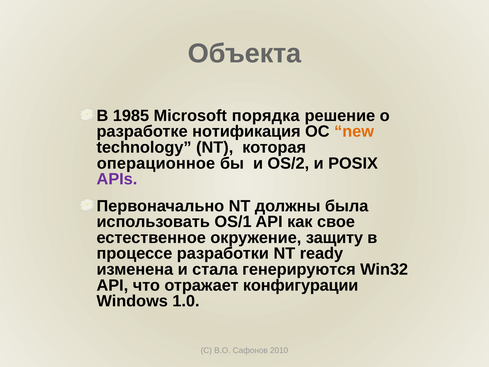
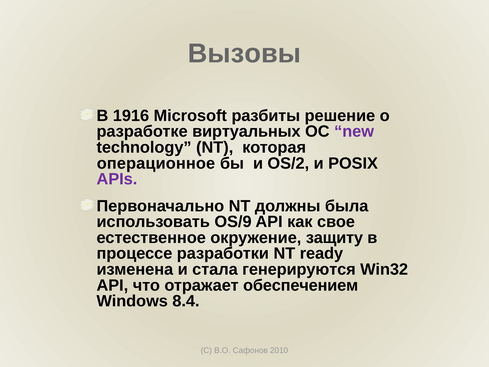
Объекта: Объекта -> Вызовы (244, 53)
1985: 1985 -> 1916 (131, 116)
порядка: порядка -> разбиты (266, 116)
нотификация: нотификация -> виртуальных (246, 132)
new colour: orange -> purple (354, 132)
OS/1: OS/1 -> OS/9 (233, 222)
конфигурации: конфигурации -> обеспечением (301, 285)
1.0: 1.0 -> 8.4 (186, 301)
